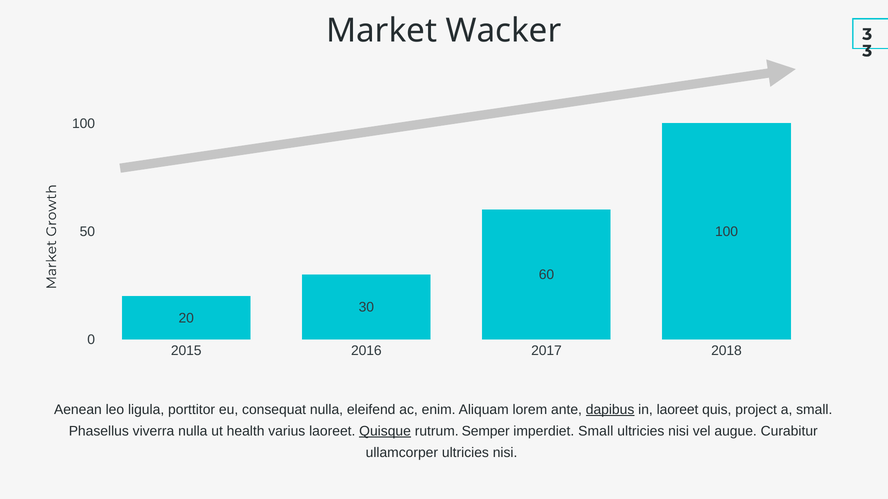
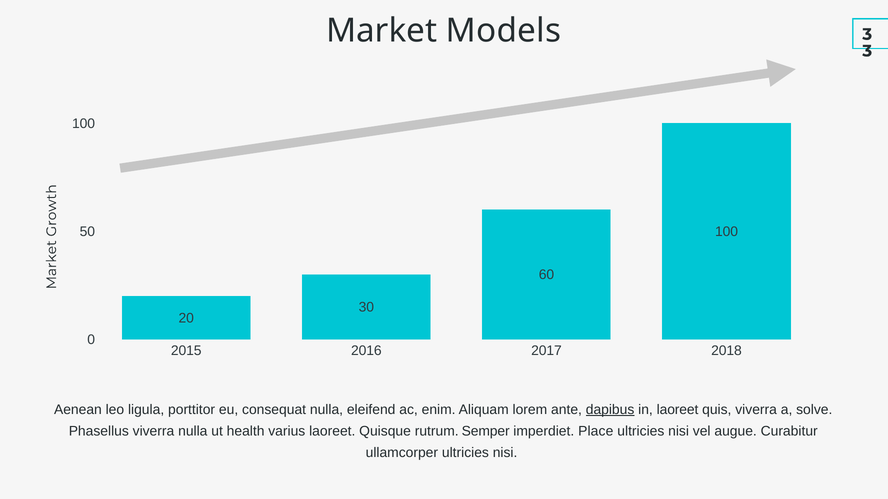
Wacker: Wacker -> Models (504, 31)
quis project: project -> viverra (756, 410)
a small: small -> solve (814, 410)
Quisque underline: present -> none (385, 432)
imperdiet Small: Small -> Place (596, 432)
